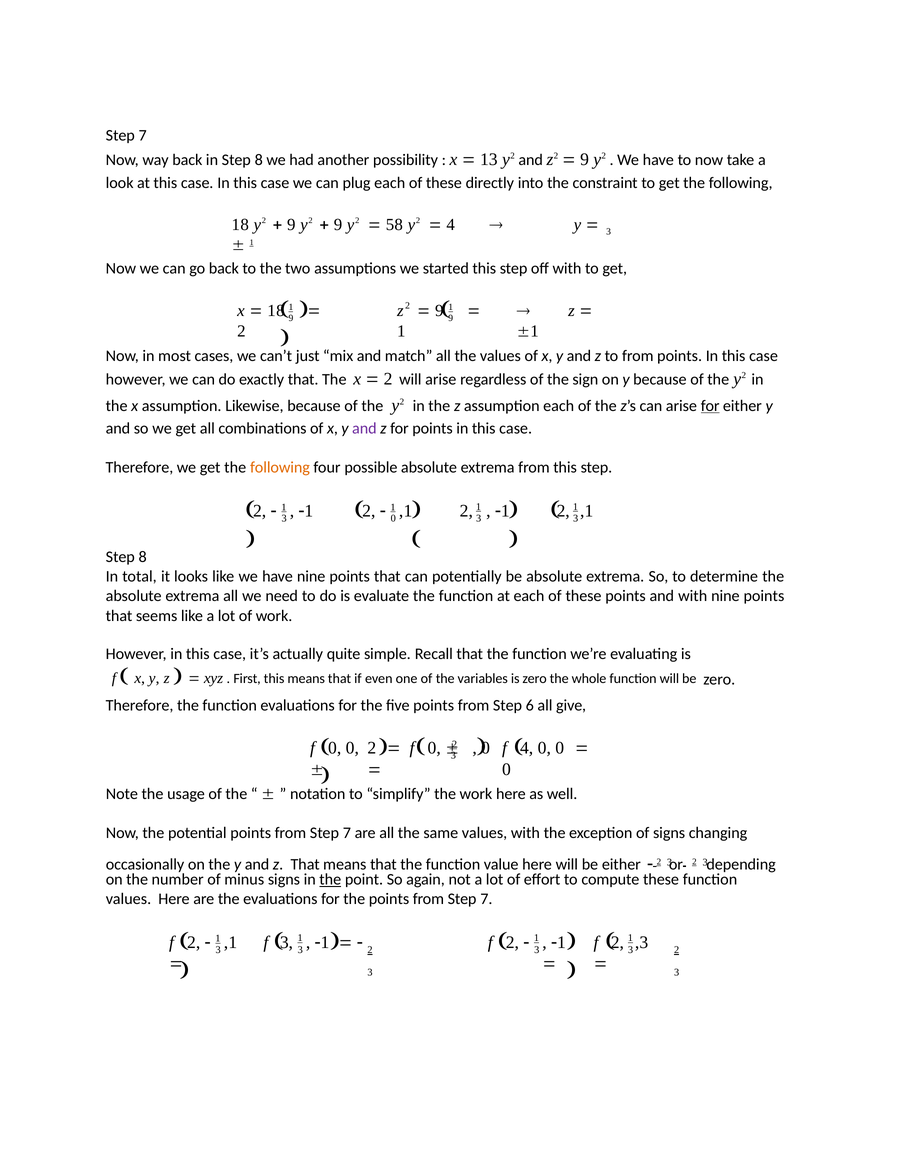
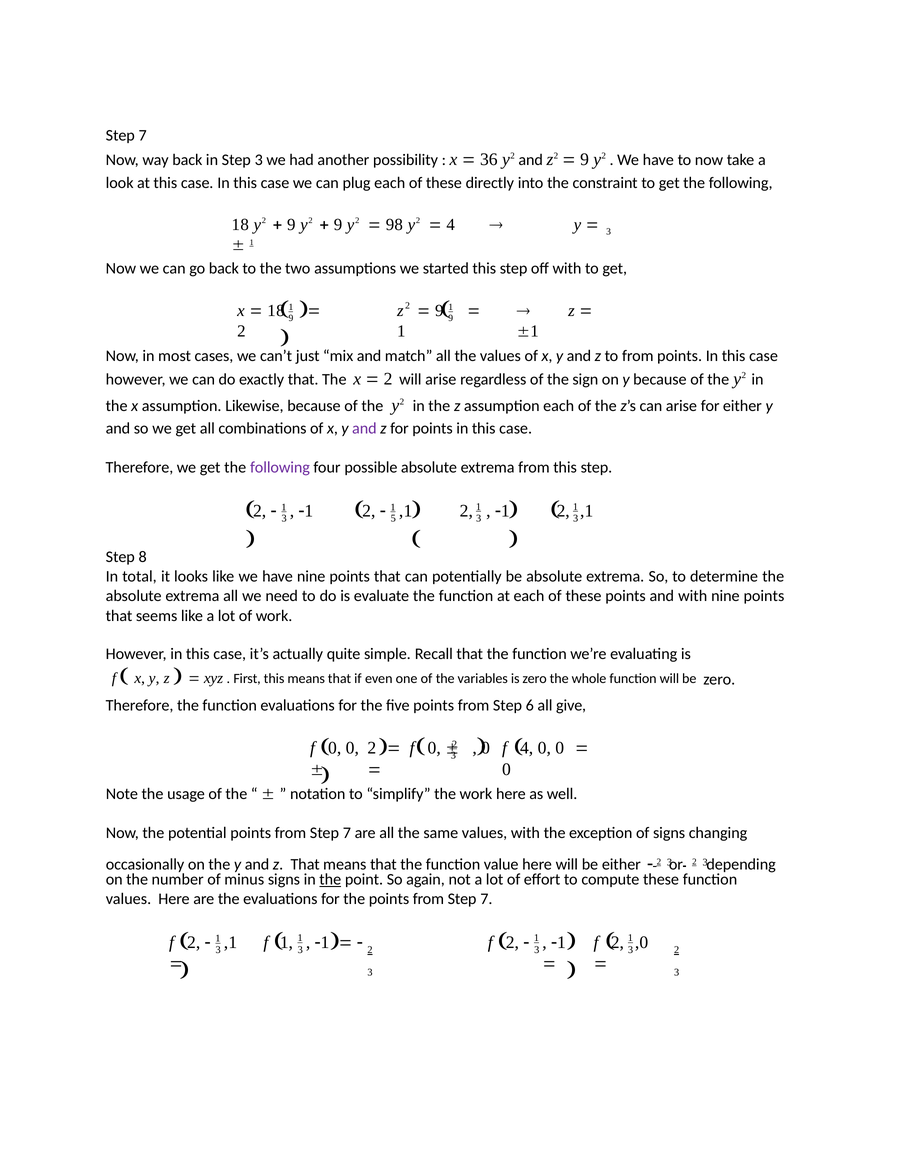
in Step 8: 8 -> 3 (259, 160)
13: 13 -> 36 (489, 160)
58: 58 -> 98 (394, 225)
for underline: present -> none (710, 406)
following colour: orange -> purple (280, 468)
3 0: 0 -> 5 (393, 519)
f 3: 3 -> 1 (286, 943)
,3: ,3 -> ,0 (642, 943)
